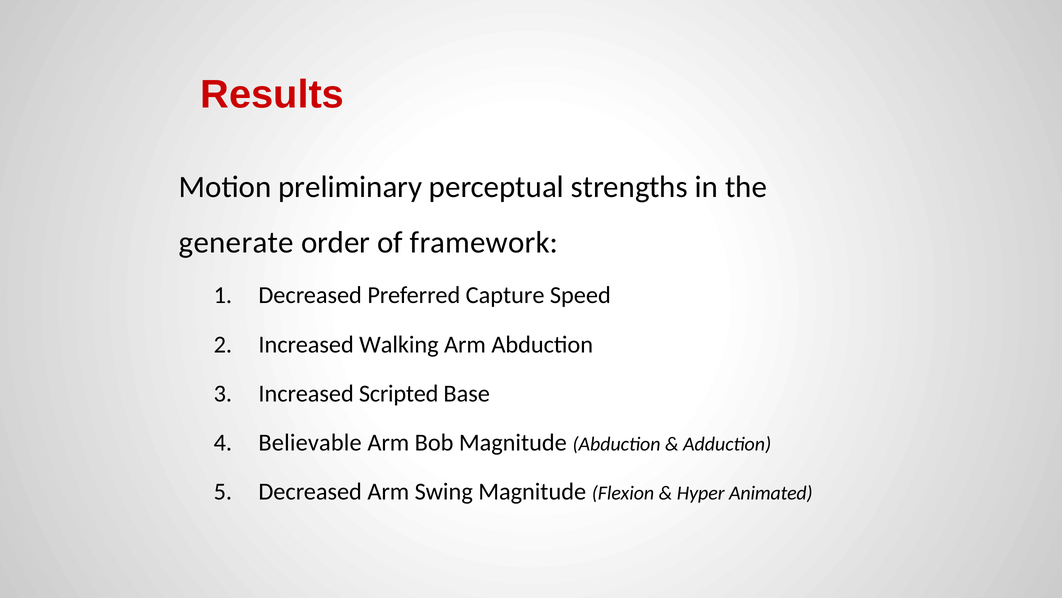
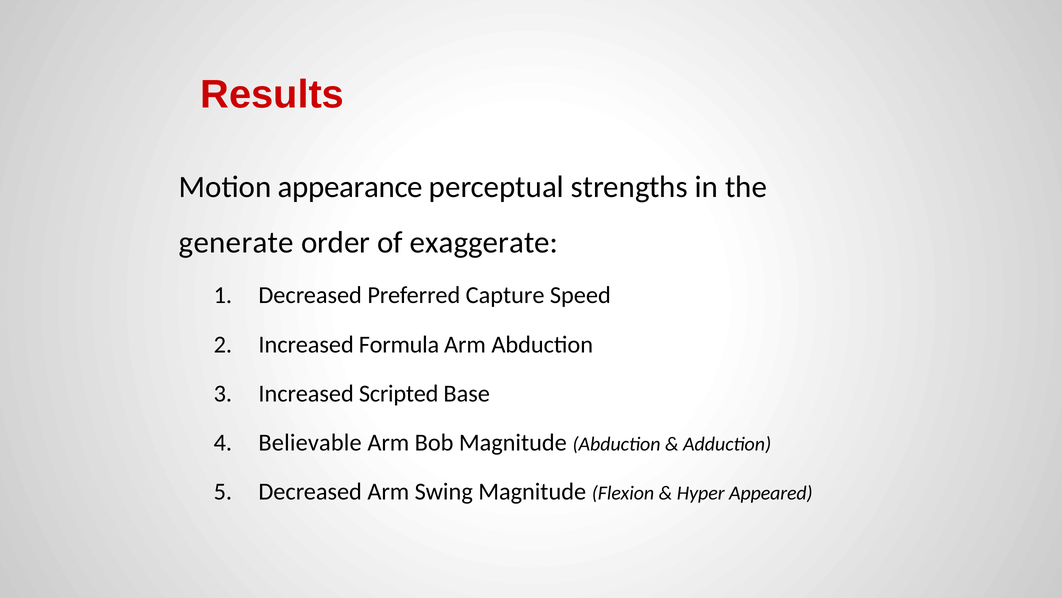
preliminary: preliminary -> appearance (350, 187)
framework: framework -> exaggerate (484, 242)
Walking: Walking -> Formula (399, 344)
Animated: Animated -> Appeared (771, 493)
